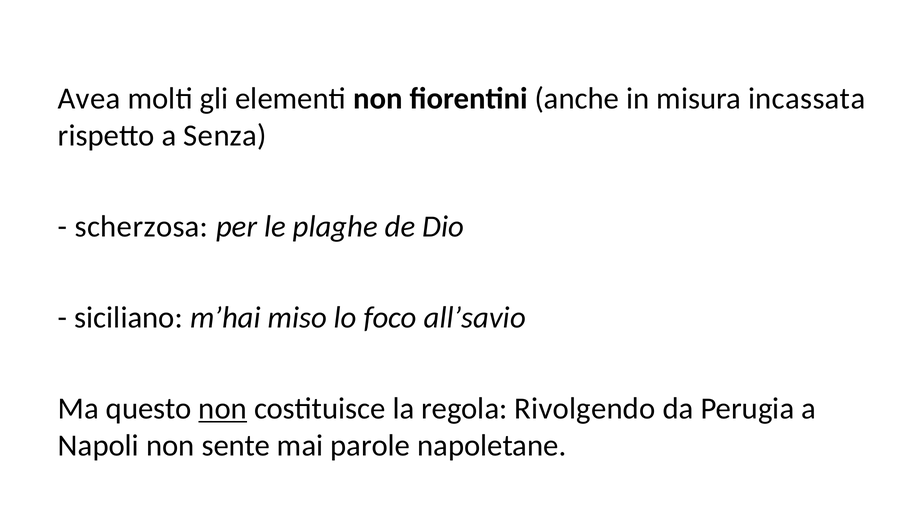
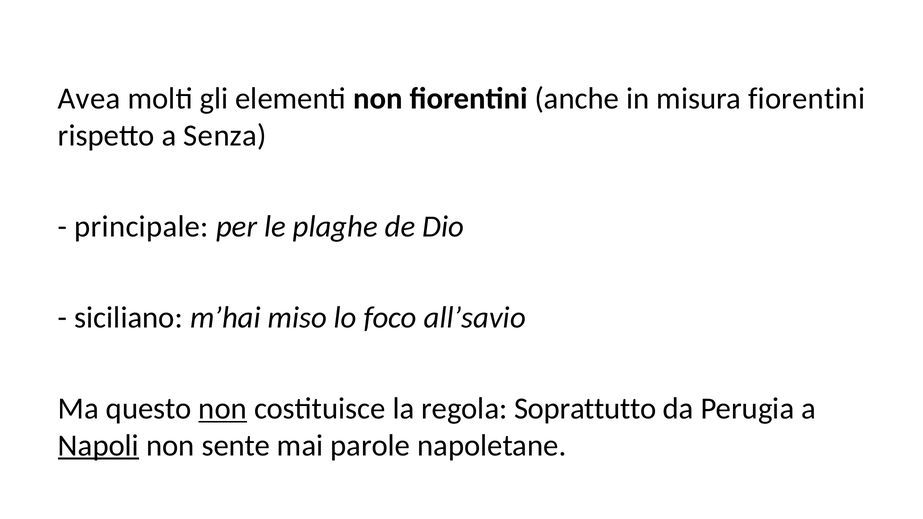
misura incassata: incassata -> fiorentini (807, 99)
scherzosa: scherzosa -> principale (141, 227)
Rivolgendo: Rivolgendo -> Soprattutto (585, 409)
Napoli underline: none -> present (98, 446)
